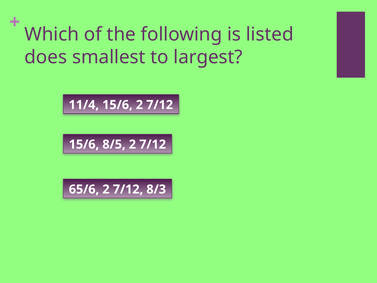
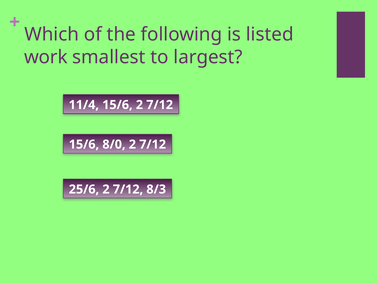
does: does -> work (46, 57)
8/5: 8/5 -> 8/0 (114, 144)
65/6: 65/6 -> 25/6 (84, 189)
